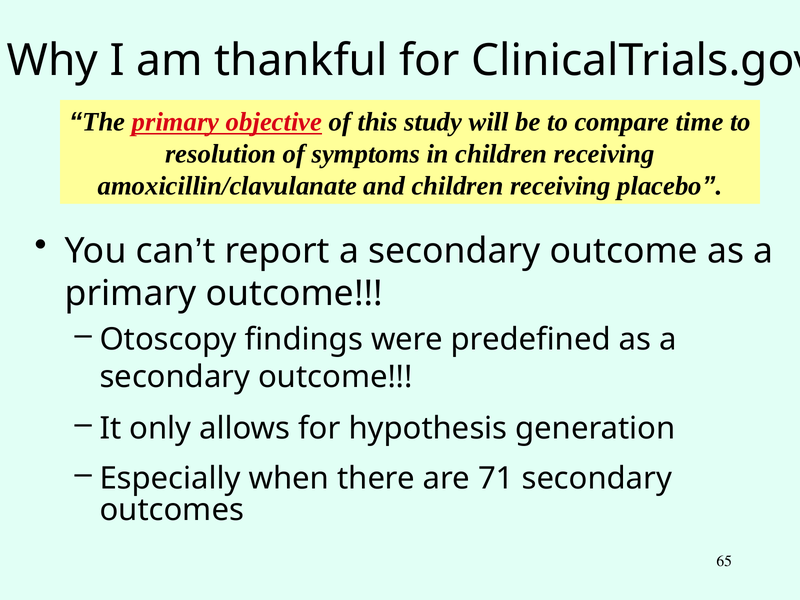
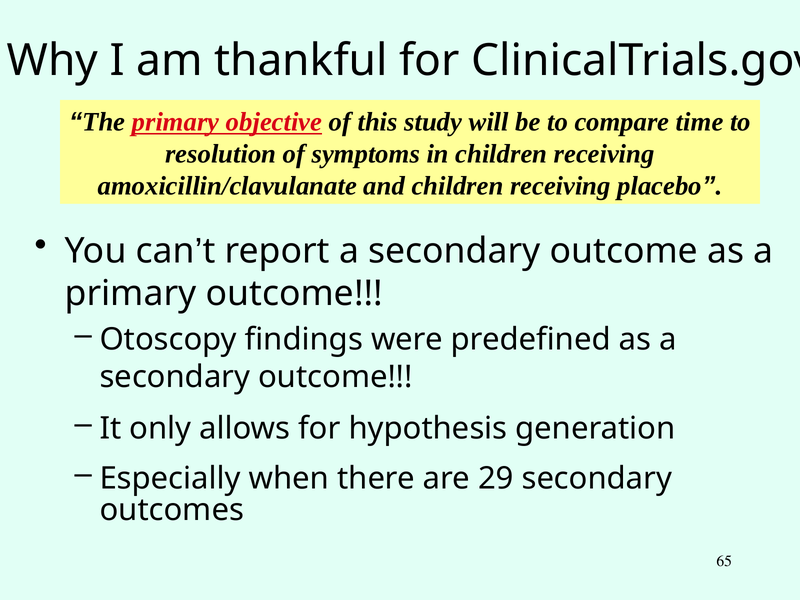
71: 71 -> 29 (496, 478)
